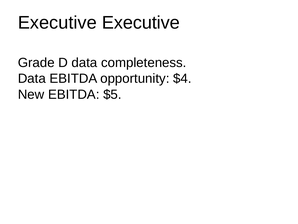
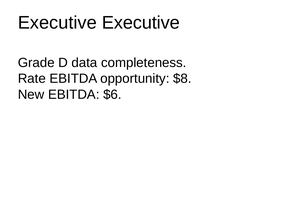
Data: Data -> Rate (32, 78)
$4: $4 -> $8 (182, 78)
$5: $5 -> $6 (112, 94)
